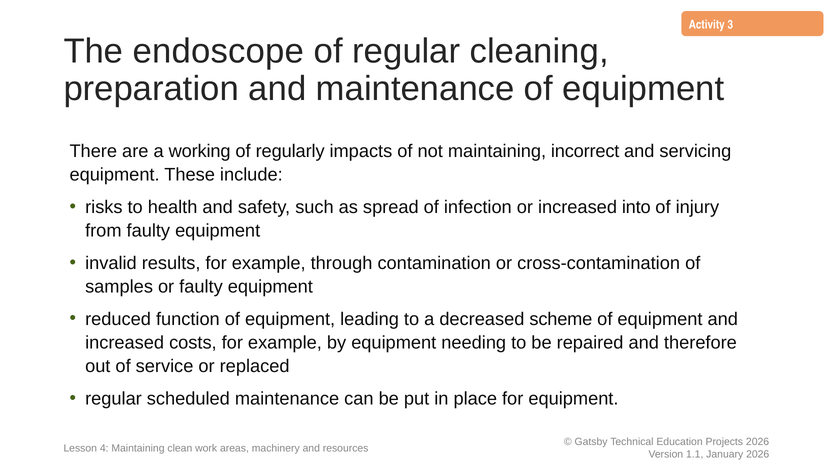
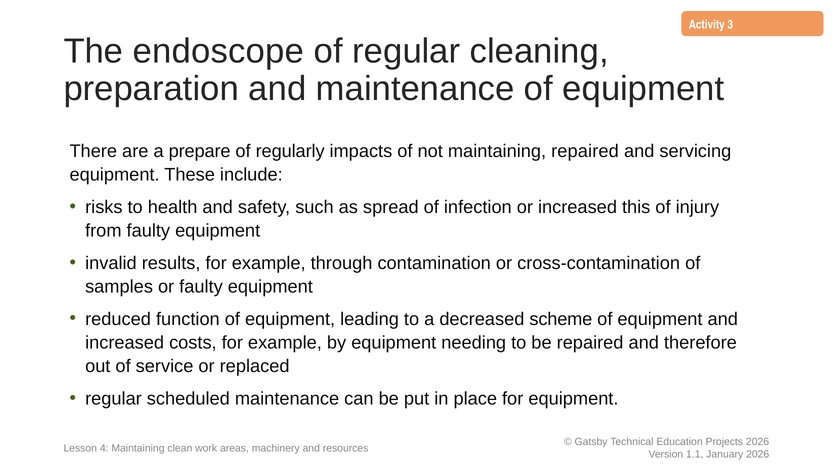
working: working -> prepare (200, 151)
maintaining incorrect: incorrect -> repaired (585, 151)
into: into -> this (636, 207)
